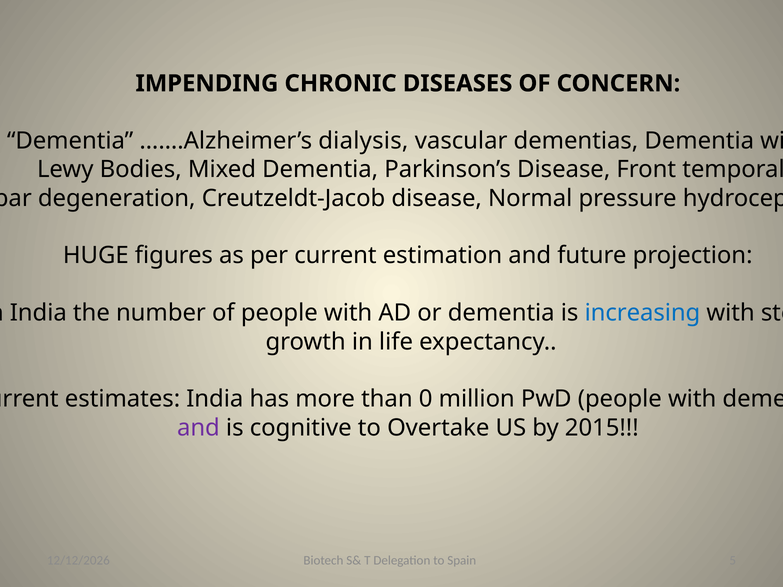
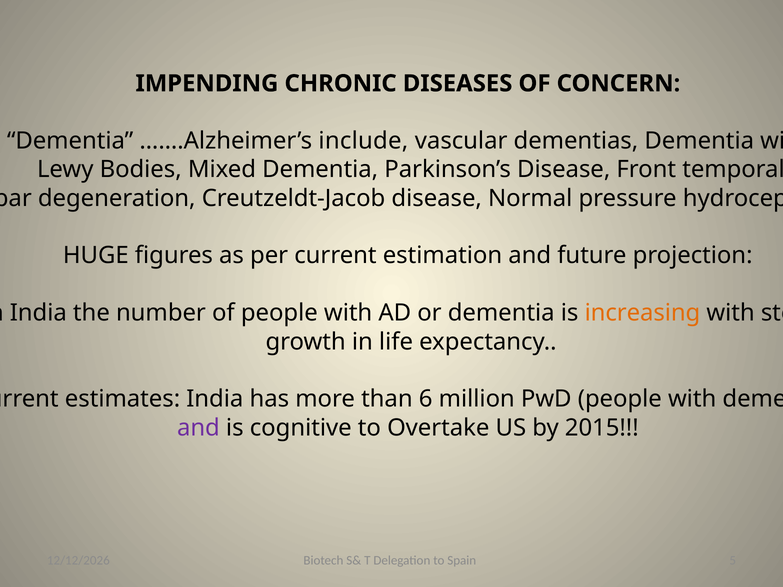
dialysis: dialysis -> include (363, 141)
increasing colour: blue -> orange (642, 313)
0: 0 -> 6 (426, 399)
